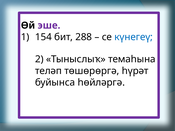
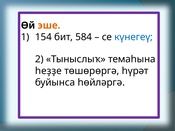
эше colour: purple -> orange (49, 25)
288: 288 -> 584 (84, 37)
теләп: теләп -> һеҙҙе (48, 71)
